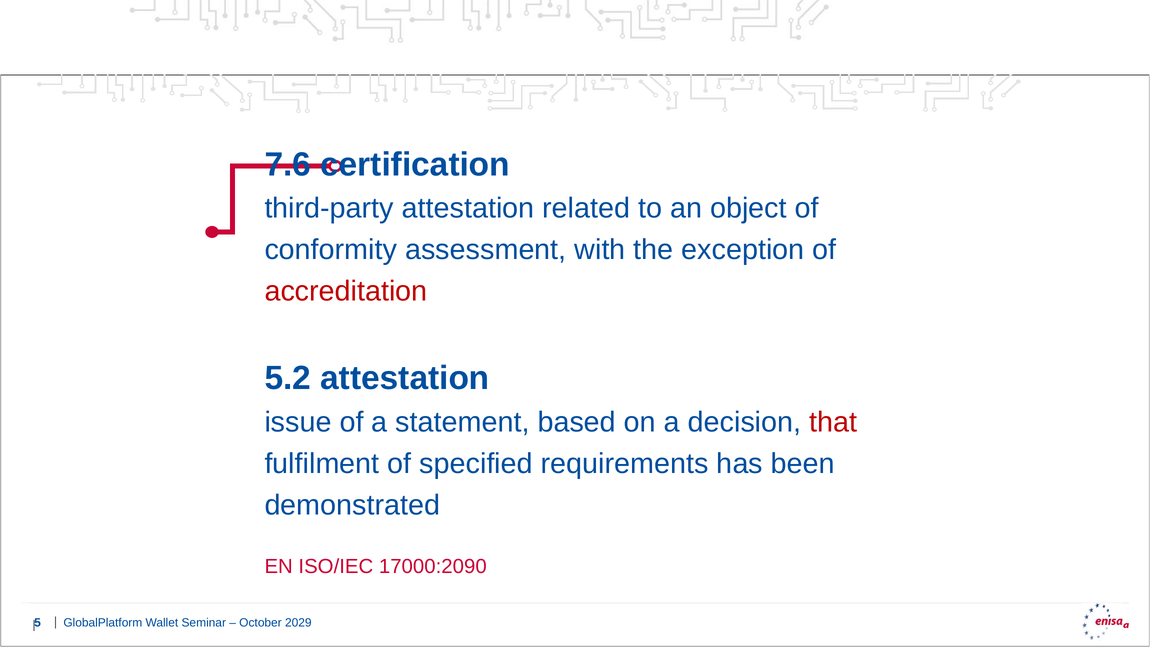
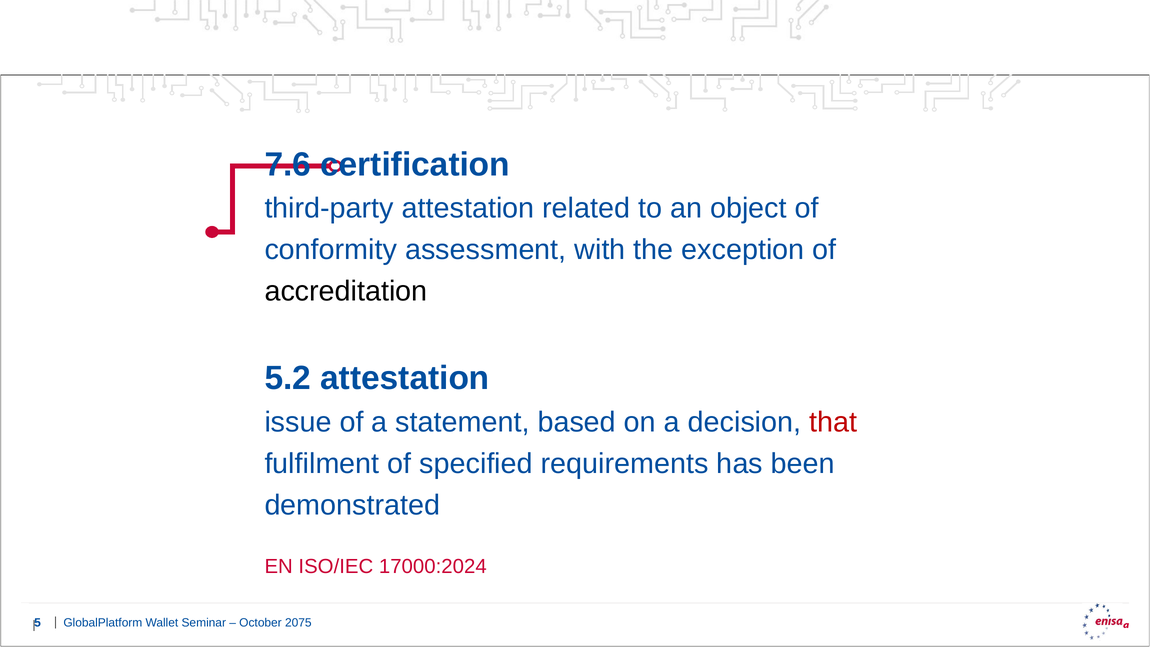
accreditation colour: red -> black (346, 291)
17000:2090: 17000:2090 -> 17000:2024 (433, 567)
2029: 2029 -> 2075 (298, 622)
